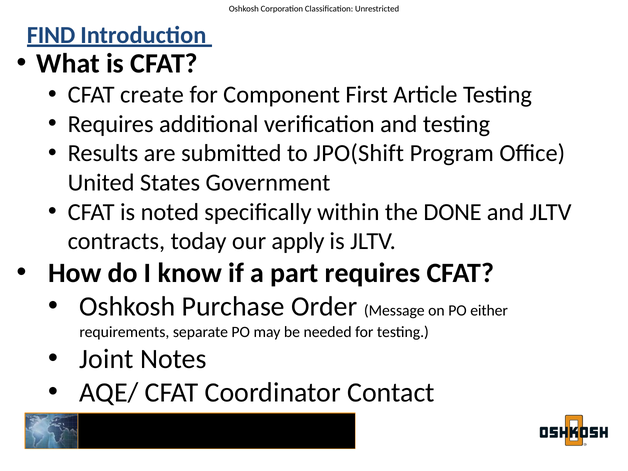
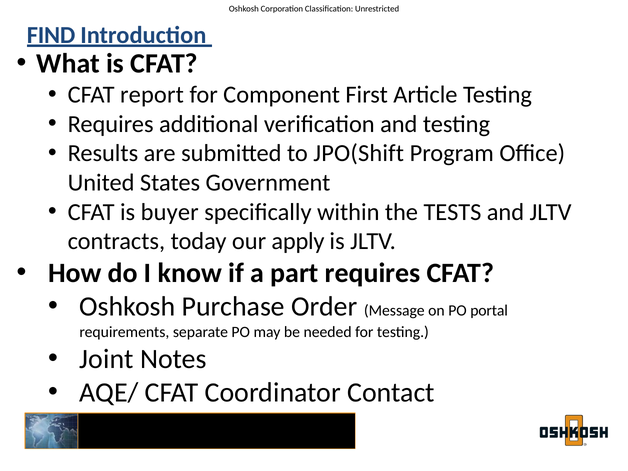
create: create -> report (152, 95)
noted: noted -> buyer (170, 212)
DONE: DONE -> TESTS (452, 212)
either: either -> portal (489, 311)
